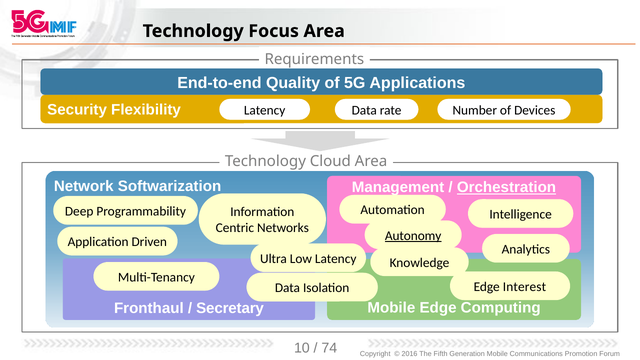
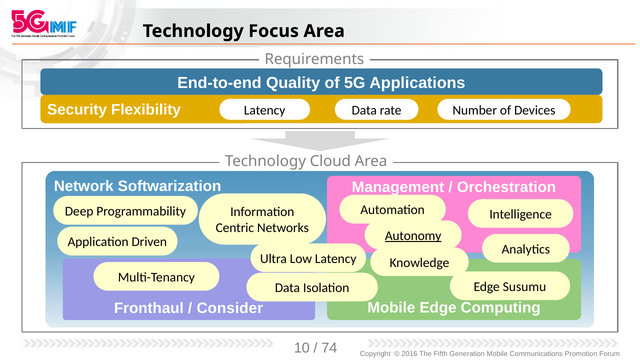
Orchestration underline: present -> none (506, 187)
Interest: Interest -> Susumu (524, 287)
Secretary: Secretary -> Consider (230, 308)
